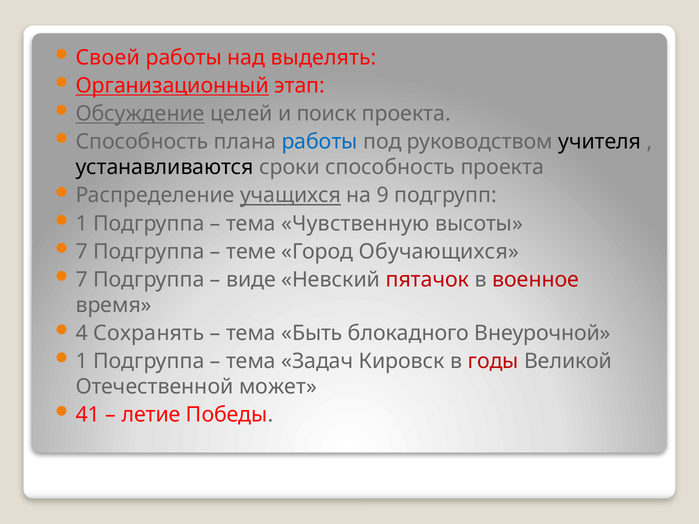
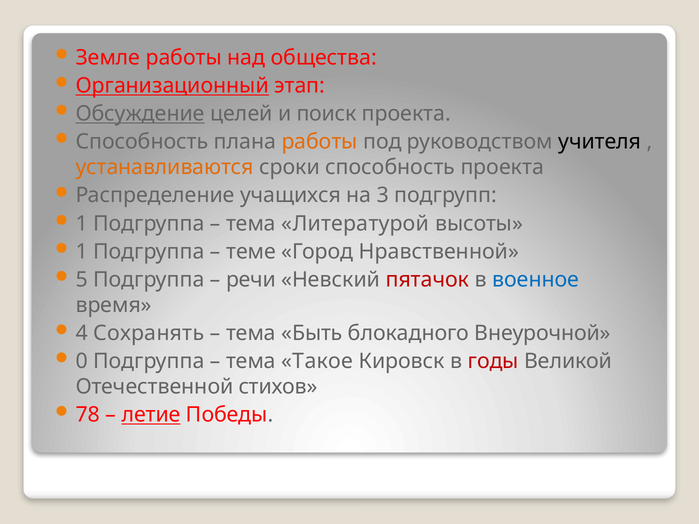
Своей: Своей -> Земле (108, 58)
выделять: выделять -> общества (324, 58)
работы colour: blue -> orange (320, 142)
устанавливаются colour: black -> orange (165, 167)
учащихся underline: present -> none (290, 196)
9: 9 -> 3 (383, 196)
Чувственную: Чувственную -> Литературой (355, 224)
7: 7 -> 1 (82, 252)
Обучающихся: Обучающихся -> Нравственной (439, 252)
7: 7 -> 5 (82, 280)
виде: виде -> речи (251, 280)
военное colour: red -> blue (536, 280)
1: 1 -> 0 (82, 361)
Задач: Задач -> Такое (317, 361)
может: может -> стихов (278, 387)
41: 41 -> 78 (88, 415)
летие underline: none -> present (151, 415)
